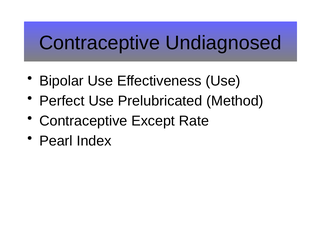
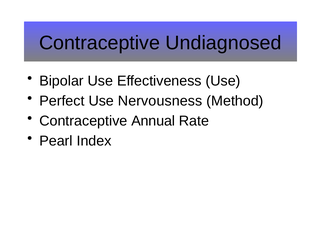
Prelubricated: Prelubricated -> Nervousness (160, 101)
Except: Except -> Annual (153, 121)
